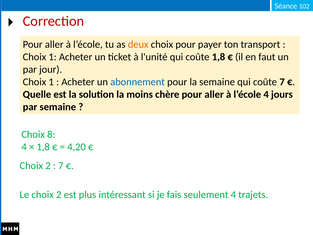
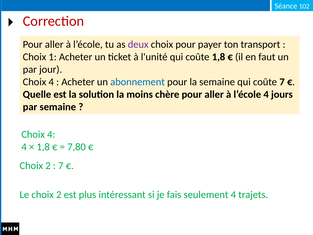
deux colour: orange -> purple (138, 44)
1: 1 -> 4 (51, 82)
8: 8 -> 4 (51, 134)
4,20: 4,20 -> 7,80 (77, 147)
